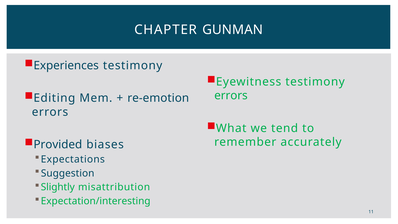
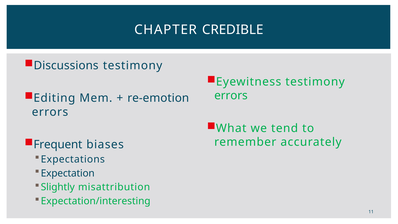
GUNMAN: GUNMAN -> CREDIBLE (233, 30)
Experiences: Experiences -> Discussions (66, 65)
Provided: Provided -> Frequent (58, 144)
Suggestion: Suggestion -> Expectation (68, 173)
